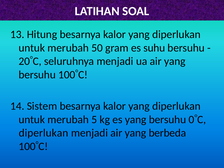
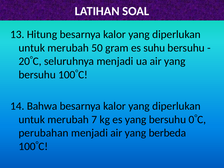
Sistem: Sistem -> Bahwa (42, 106)
5: 5 -> 7 (94, 120)
diperlukan: diperlukan -> perubahan (44, 133)
